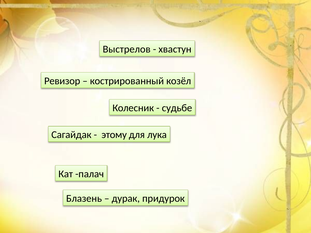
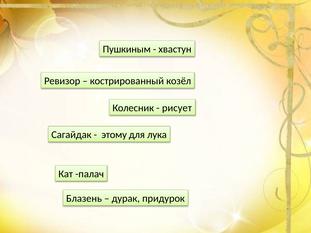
Выстрелов: Выстрелов -> Пушкиным (127, 49)
судьбе: судьбе -> рисует (177, 108)
